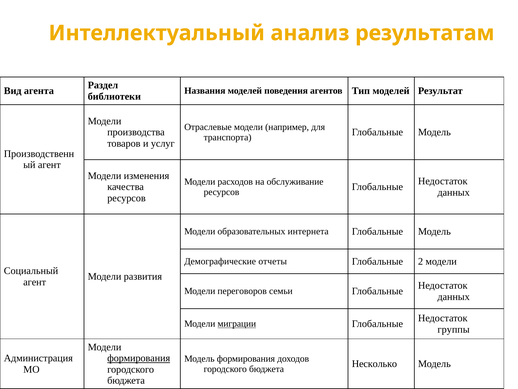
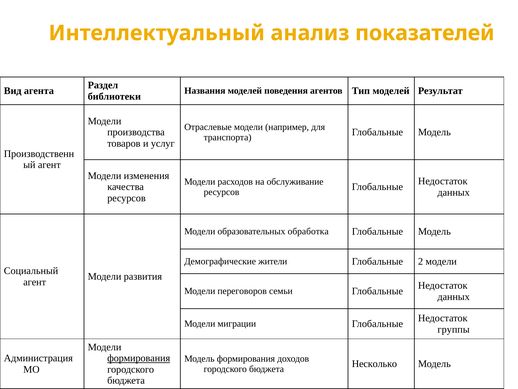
результатам: результатам -> показателей (425, 33)
интернета: интернета -> обработка (308, 231)
отчеты: отчеты -> жители (273, 261)
миграции underline: present -> none (237, 323)
